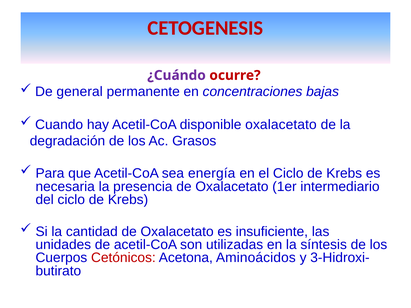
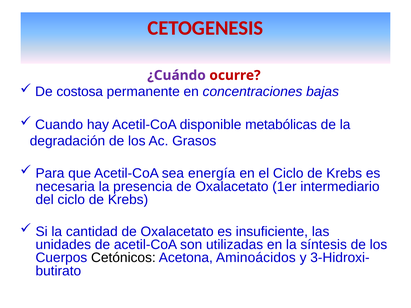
general: general -> costosa (80, 92)
disponible oxalacetato: oxalacetato -> metabólicas (281, 125)
Cetónicos colour: red -> black (123, 258)
